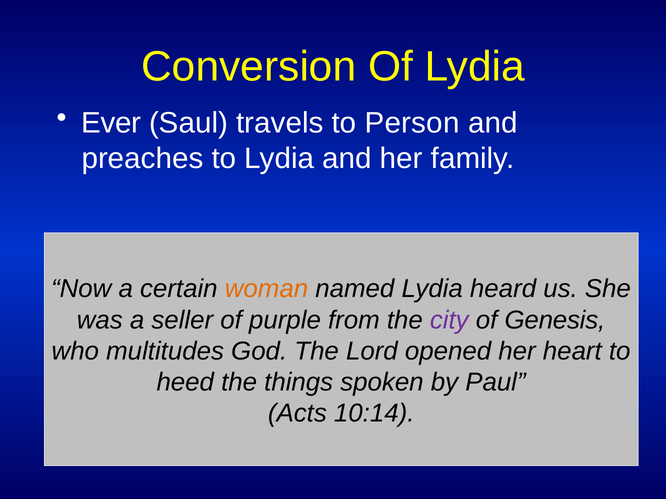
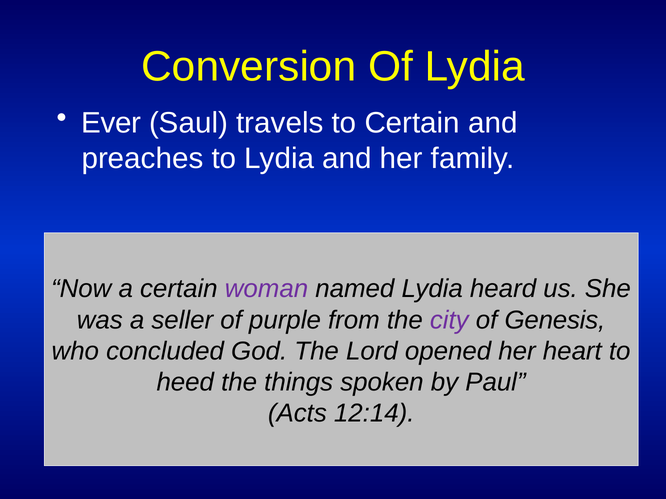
to Person: Person -> Certain (412, 123)
woman colour: orange -> purple (266, 289)
multitudes: multitudes -> concluded (165, 351)
10:14: 10:14 -> 12:14 (374, 414)
